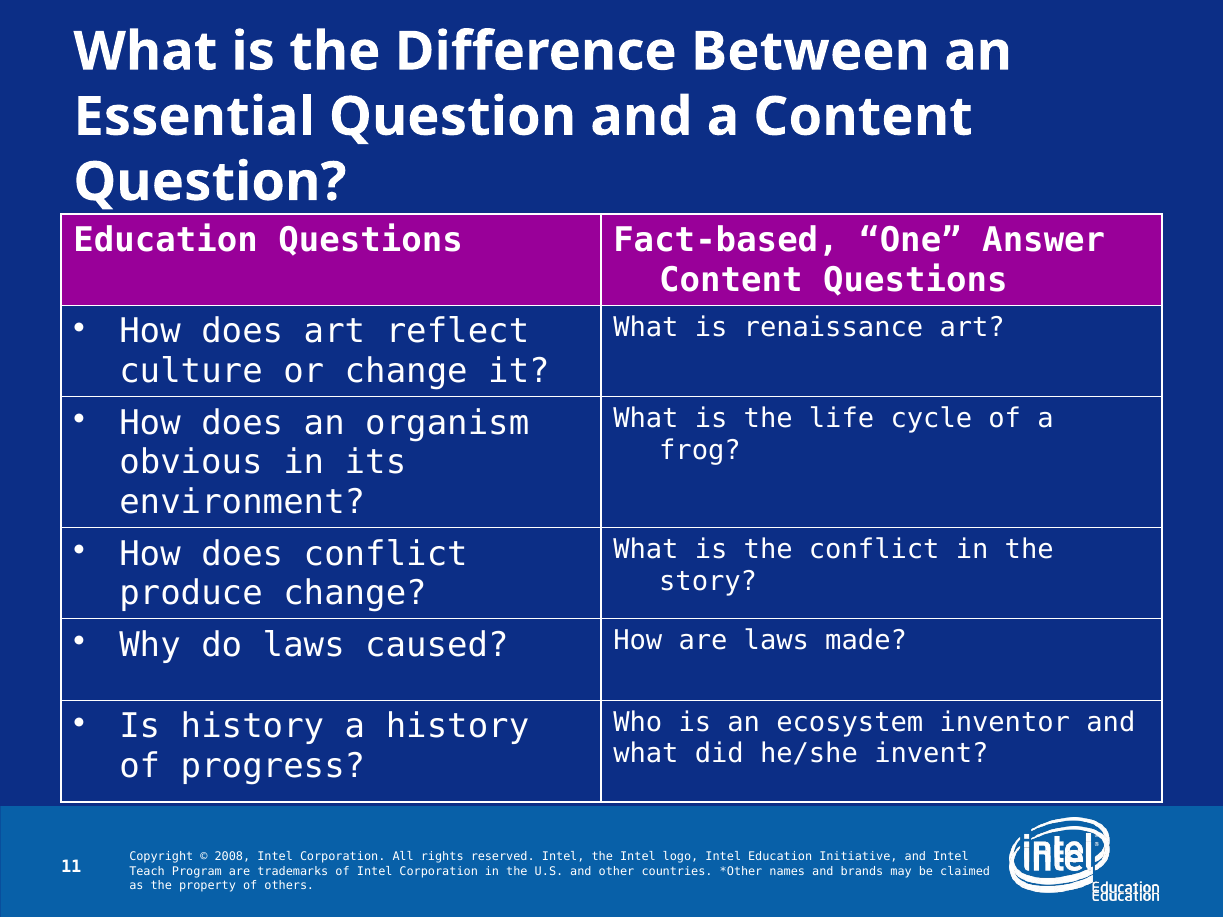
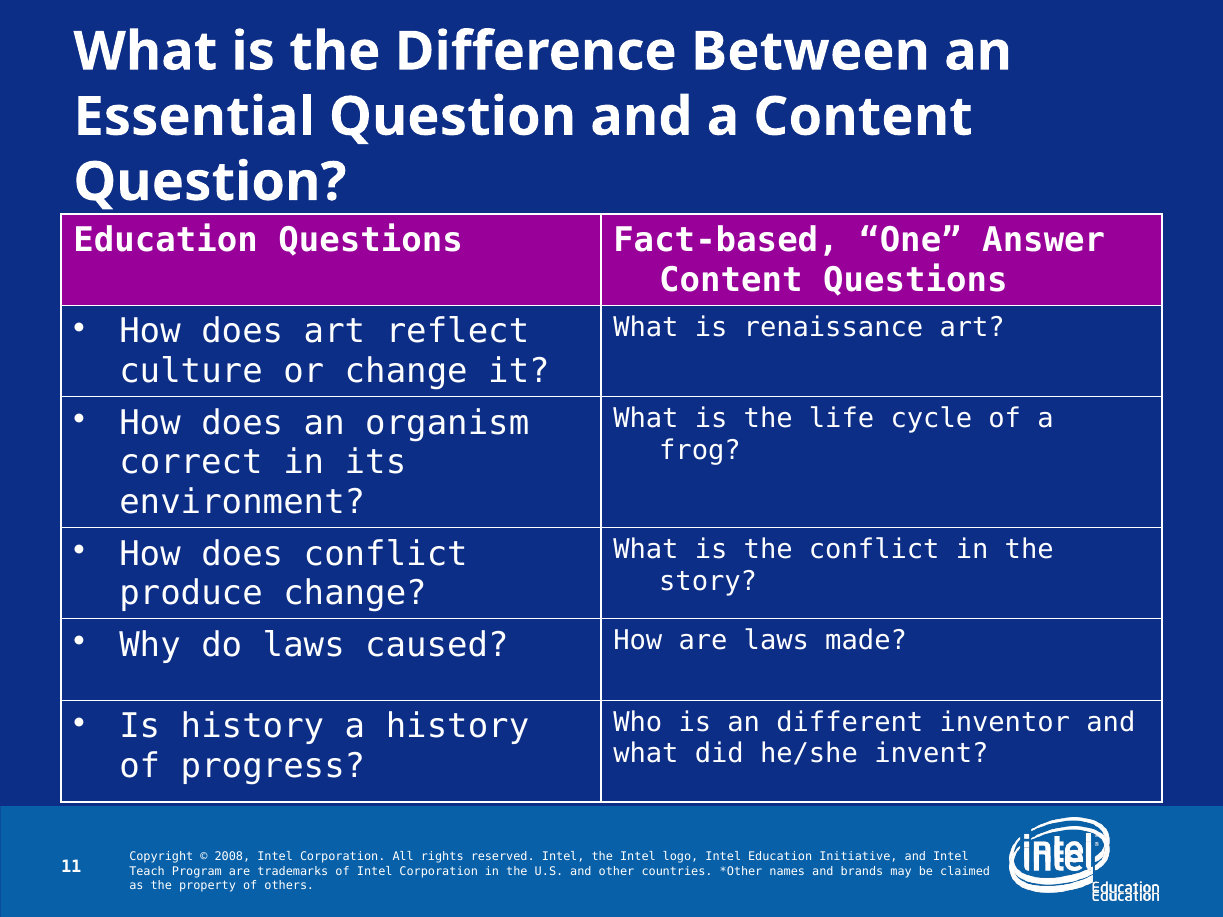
obvious: obvious -> correct (191, 463)
ecosystem: ecosystem -> different (850, 723)
